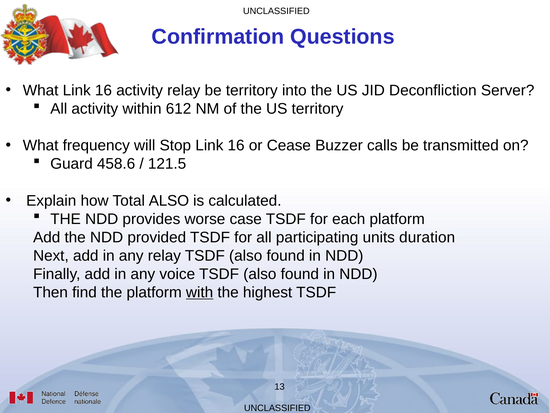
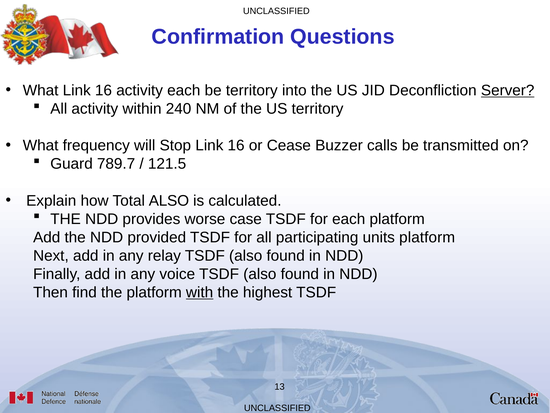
activity relay: relay -> each (184, 90)
Server underline: none -> present (508, 90)
612: 612 -> 240 (179, 109)
458.6: 458.6 -> 789.7 (116, 164)
units duration: duration -> platform (427, 237)
